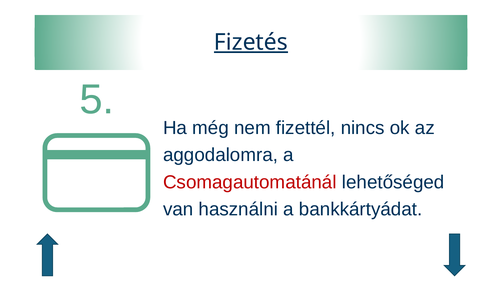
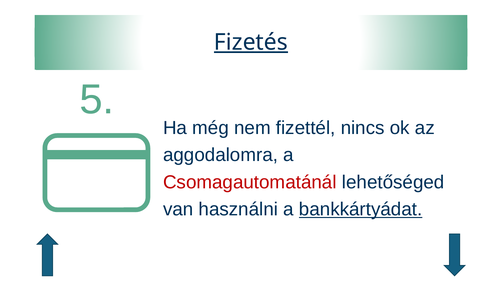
bankkártyádat underline: none -> present (361, 209)
